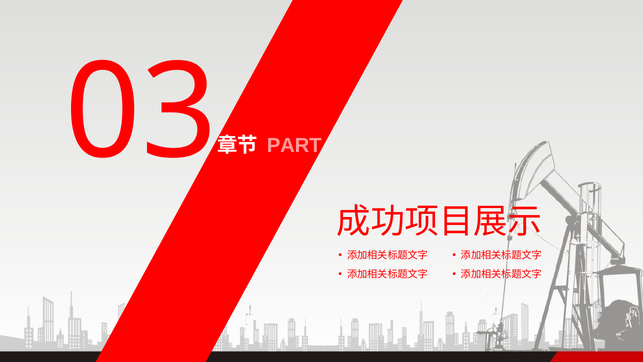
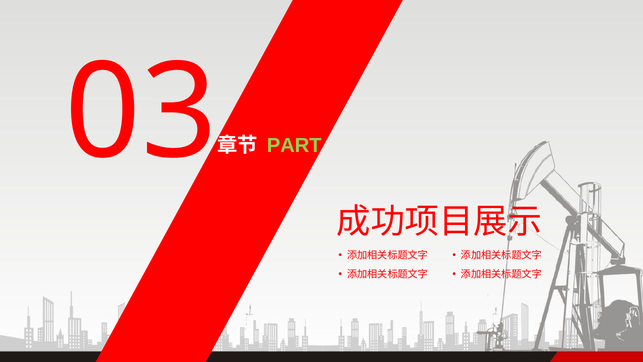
PART colour: pink -> light green (294, 146)
